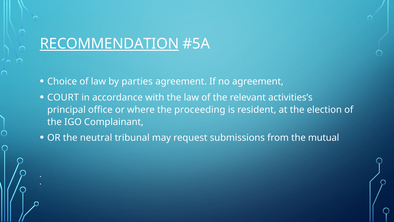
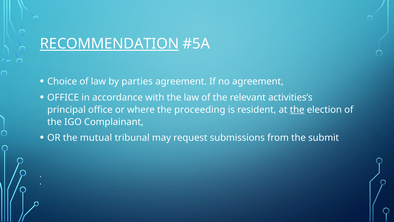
COURT: COURT -> OFFICE (63, 97)
the underline: none -> present (297, 110)
neutral: neutral -> mutual (96, 138)
mutual: mutual -> submit (324, 138)
